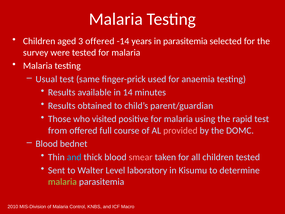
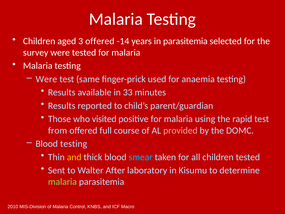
Usual: Usual -> Were (46, 79)
14: 14 -> 33 (128, 92)
obtained: obtained -> reported (95, 106)
Blood bednet: bednet -> testing (74, 144)
and colour: light blue -> yellow (74, 157)
smear colour: pink -> light blue (141, 157)
Level: Level -> After (115, 170)
